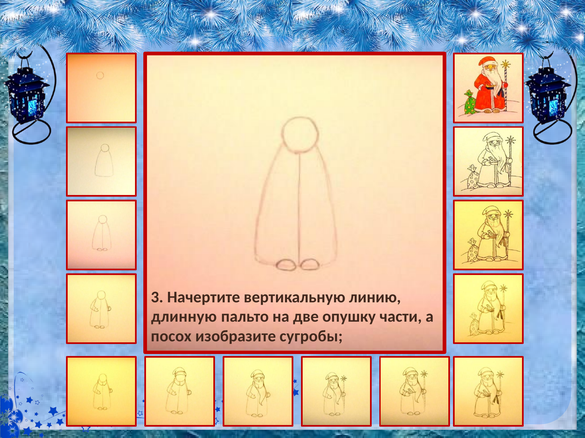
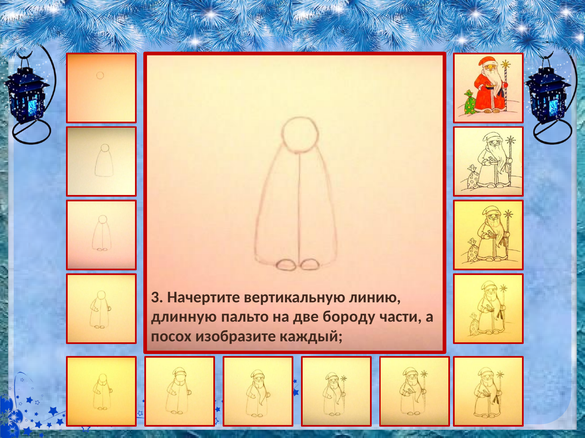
опушку: опушку -> бороду (349, 317)
сугробы: сугробы -> каждый (311, 337)
